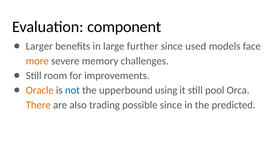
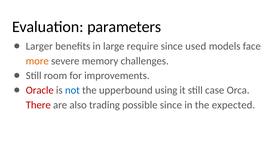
component: component -> parameters (124, 27)
further: further -> require (143, 46)
Oracle colour: orange -> red (40, 90)
pool: pool -> case (215, 90)
There colour: orange -> red (38, 105)
predicted: predicted -> expected (233, 105)
